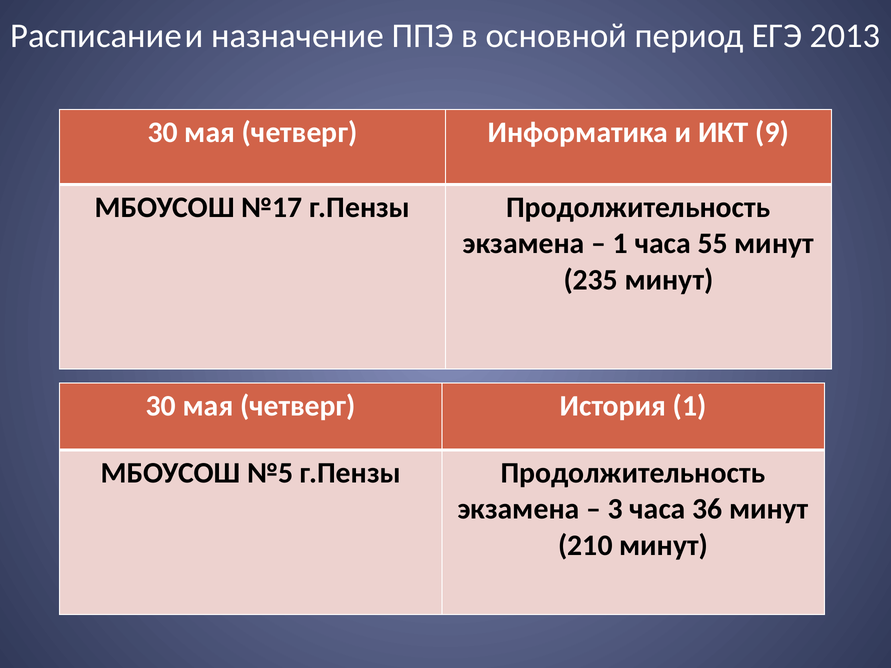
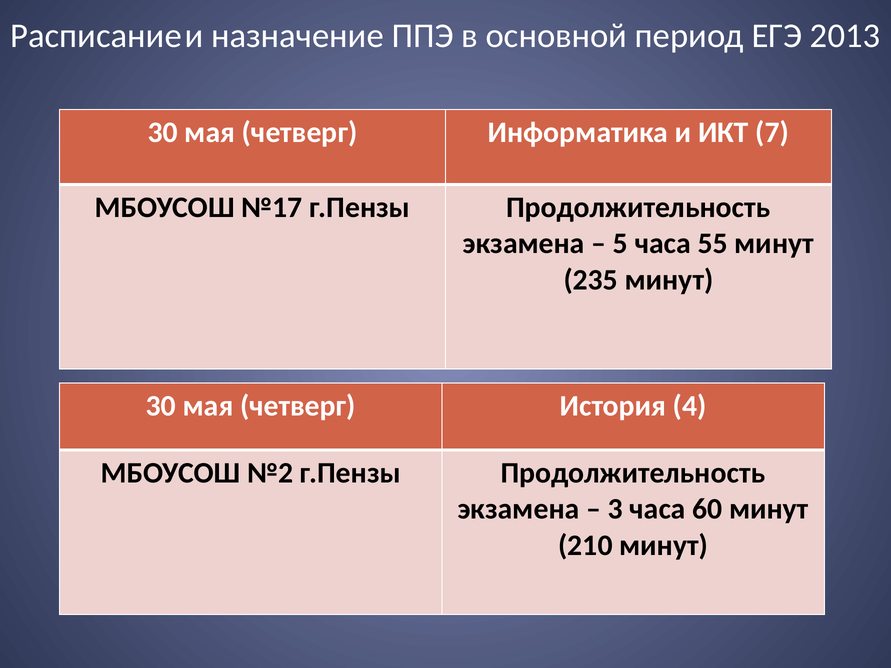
9: 9 -> 7 (772, 133)
1: 1 -> 5 (620, 244)
История 1: 1 -> 4 (690, 406)
№5: №5 -> №2 (270, 473)
36: 36 -> 60 (707, 509)
